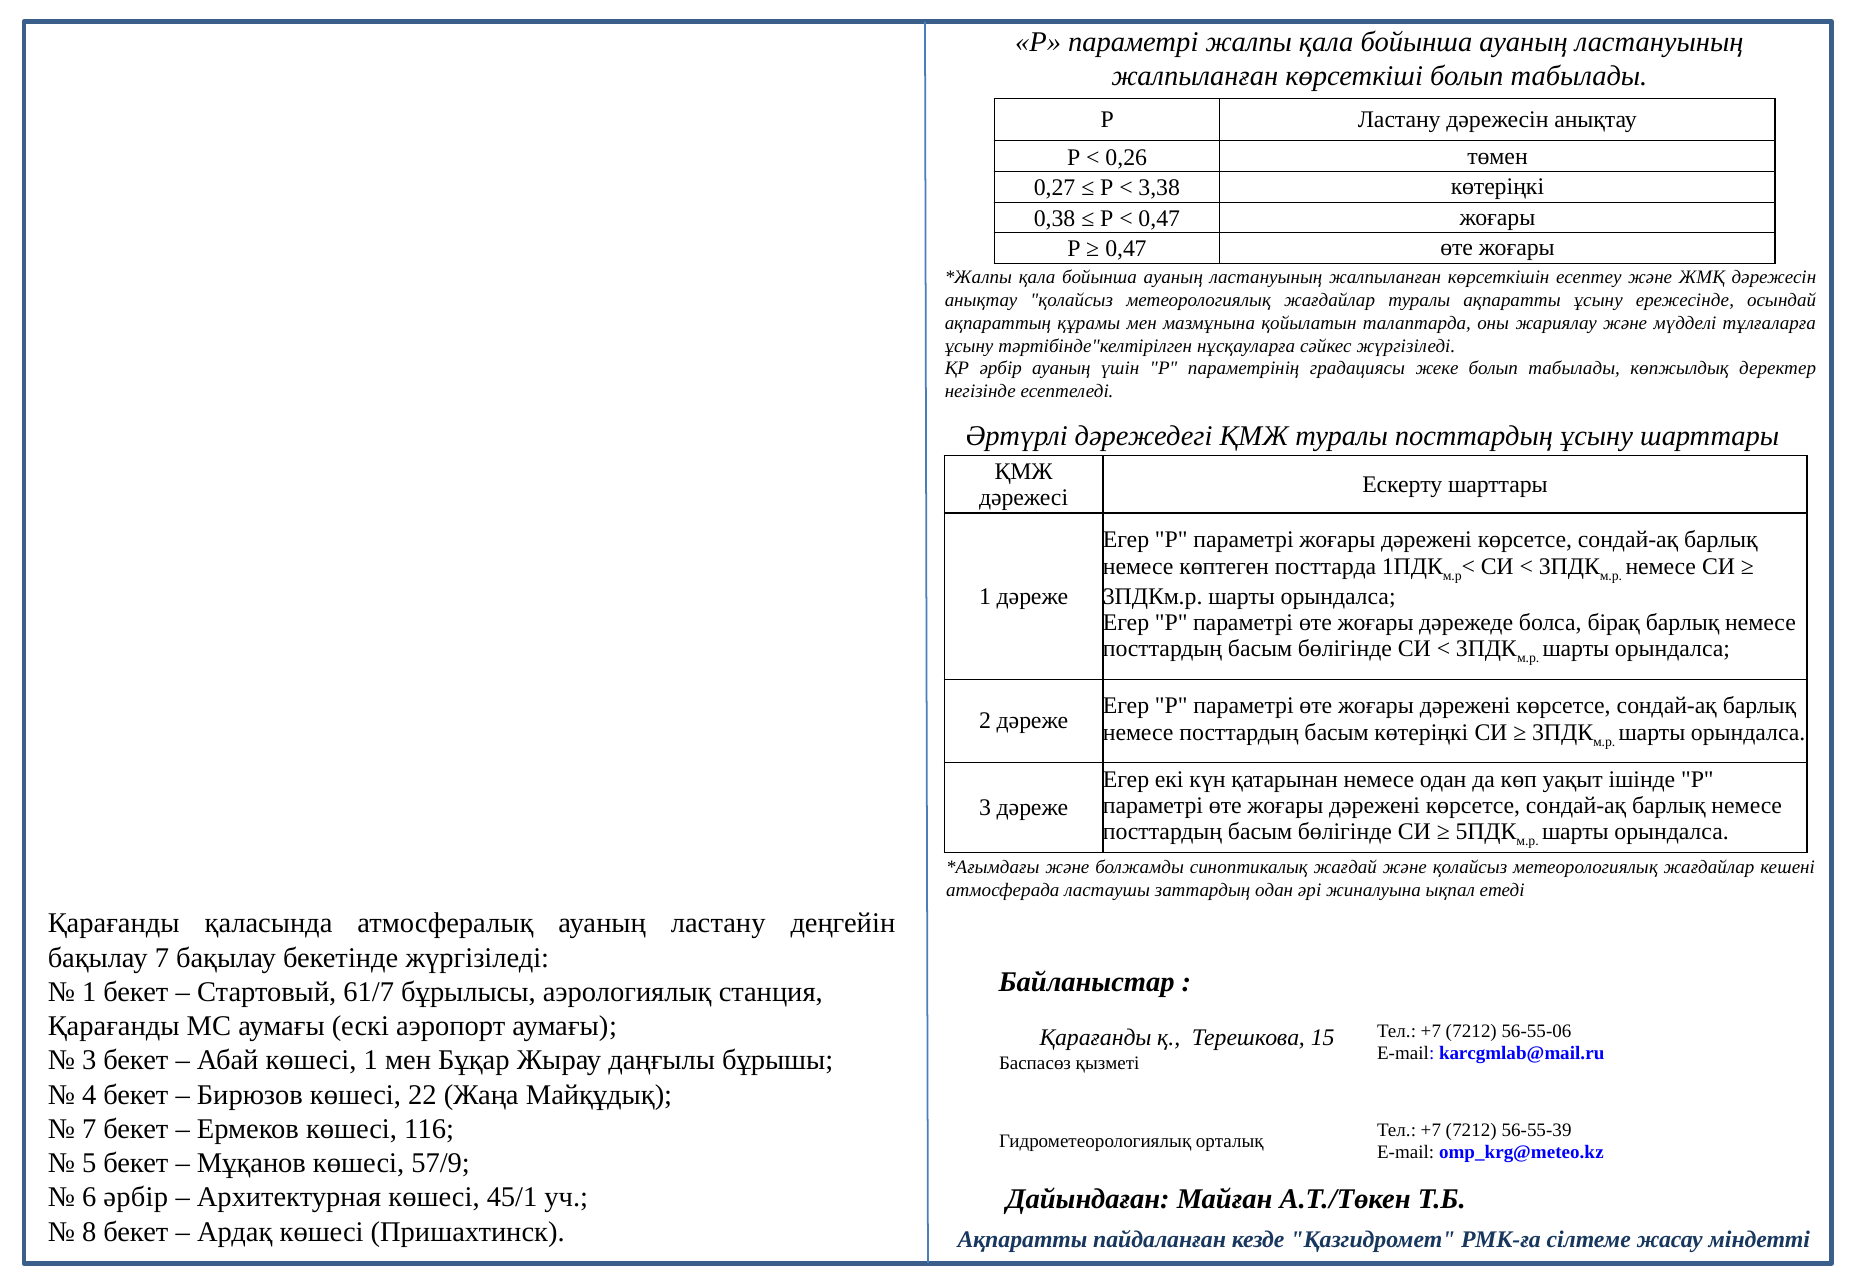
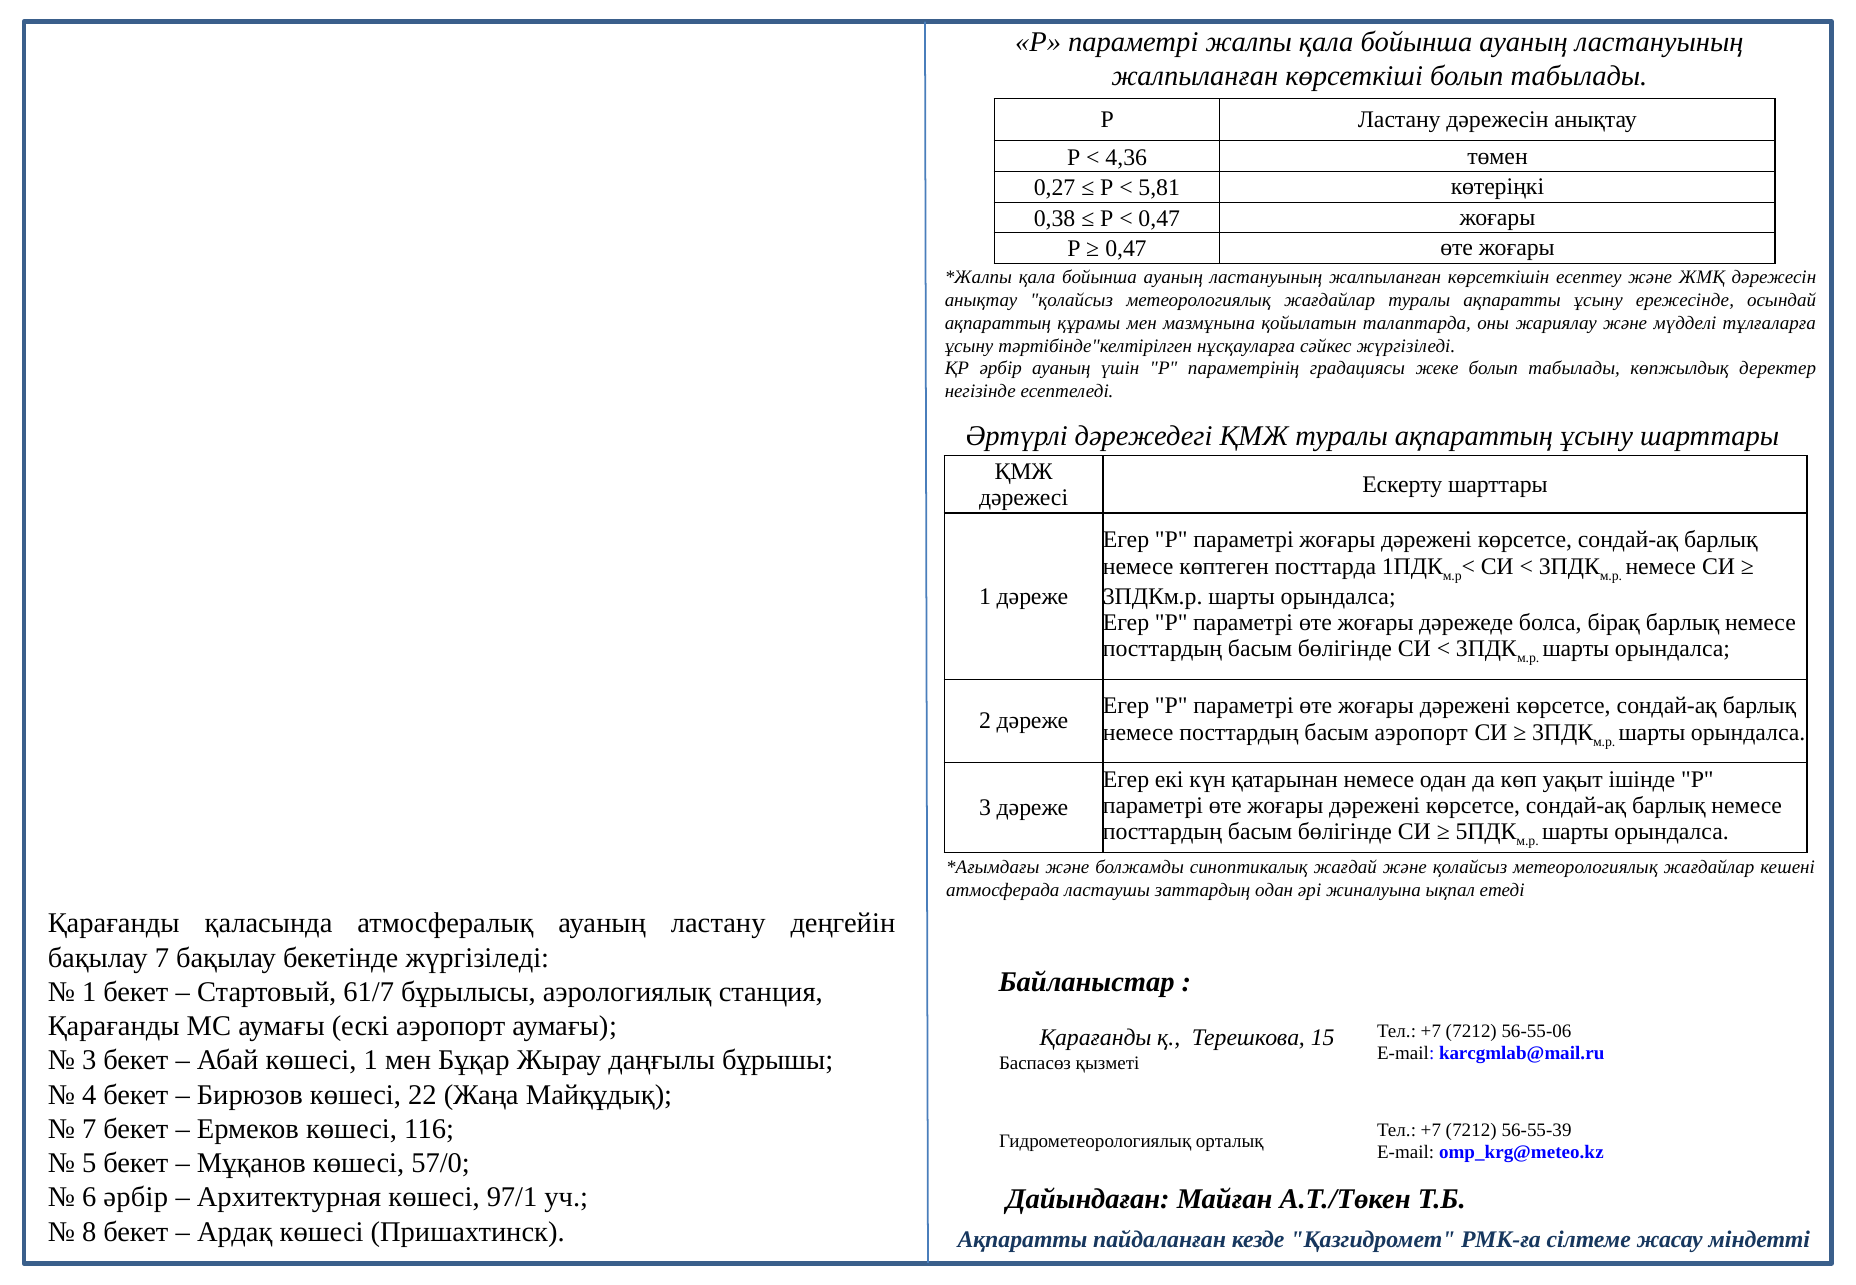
0,26: 0,26 -> 4,36 (1126, 157)
3,38: 3,38 -> 5,81 (1159, 188)
туралы посттардың: посттардың -> ақпараттың (1474, 436)
басым көтеріңкі: көтеріңкі -> аэропорт (1421, 732)
57/9: 57/9 -> 57/0 (441, 1163)
45/1: 45/1 -> 97/1 (512, 1197)
